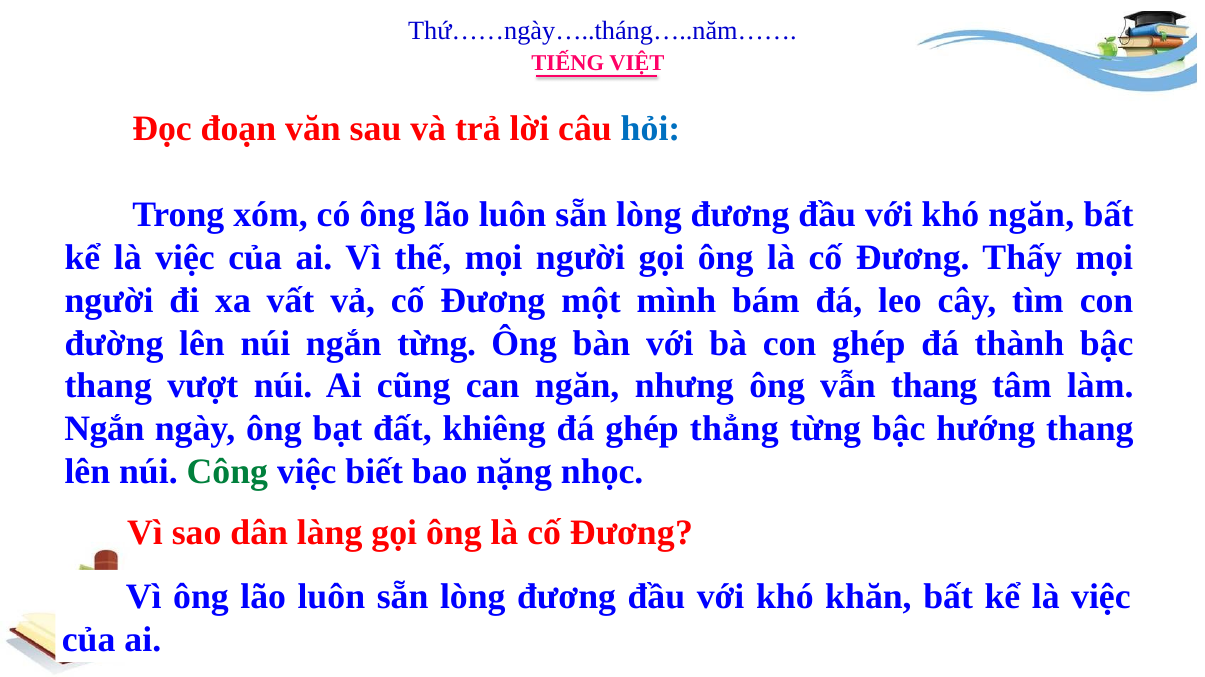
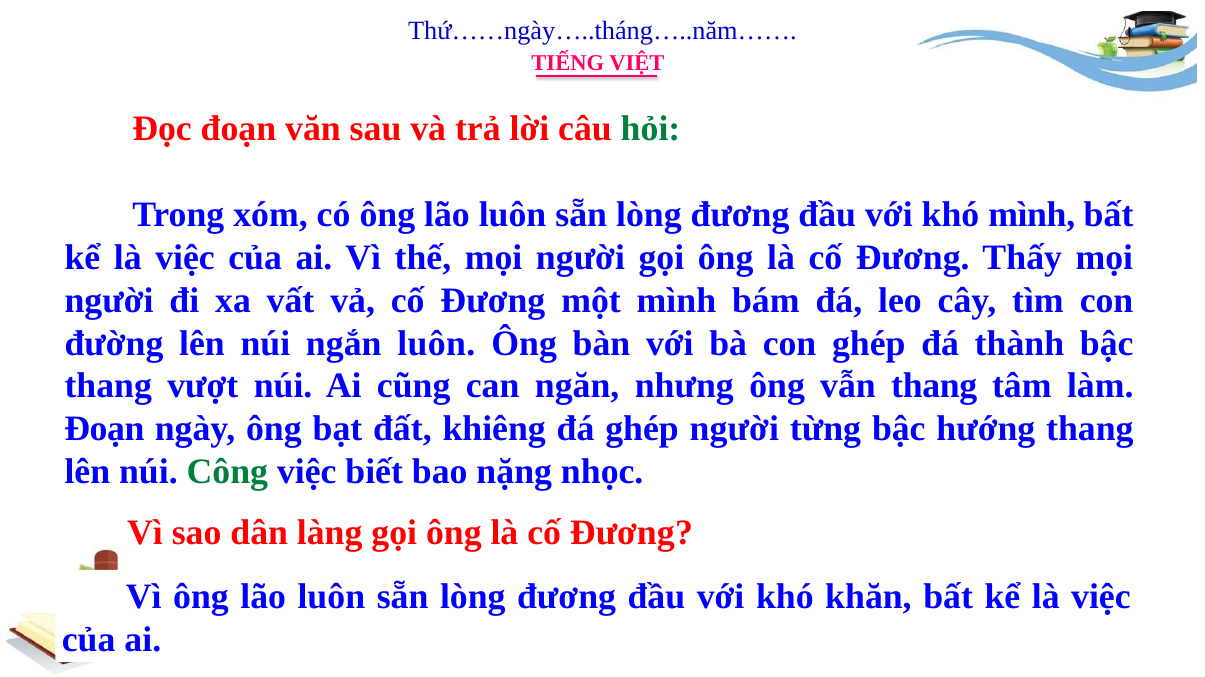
hỏi colour: blue -> green (651, 129)
khó ngăn: ngăn -> mình (1032, 215)
ngắn từng: từng -> luôn (436, 343)
Ngắn: Ngắn -> Đoạn (104, 429)
ghép thẳng: thẳng -> người (734, 429)
